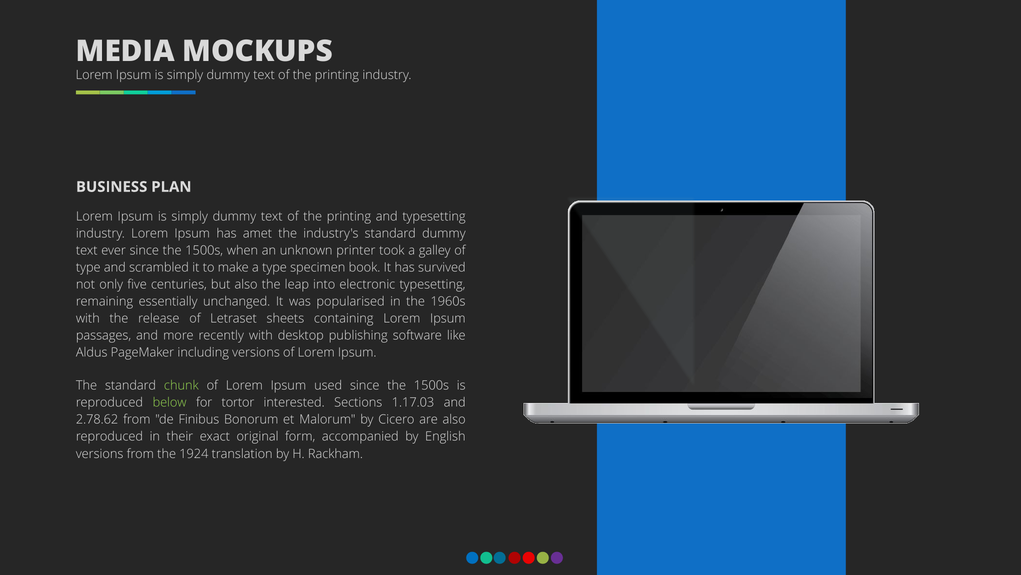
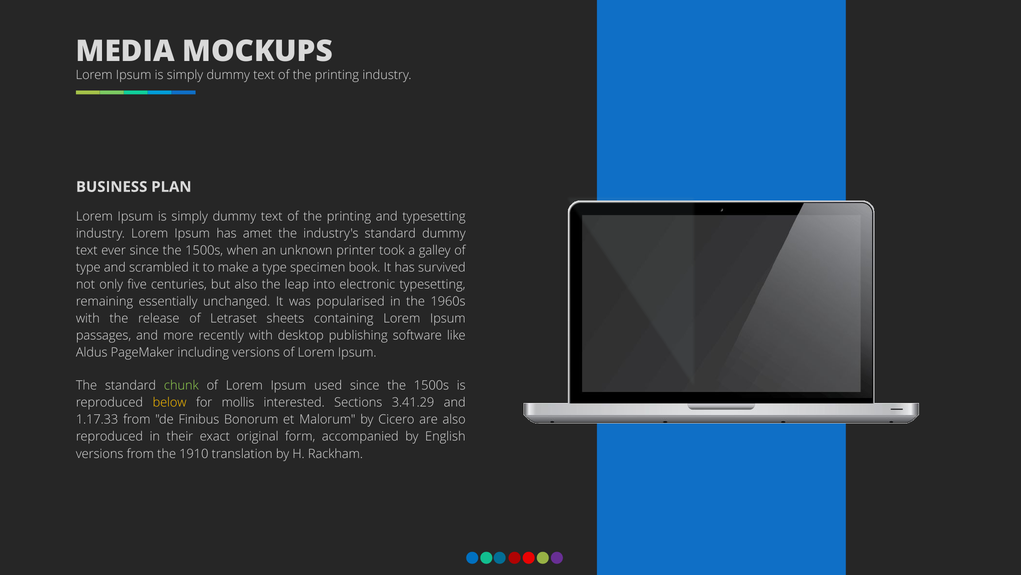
below colour: light green -> yellow (170, 402)
tortor: tortor -> mollis (238, 402)
1.17.03: 1.17.03 -> 3.41.29 (413, 402)
2.78.62: 2.78.62 -> 1.17.33 (97, 419)
1924: 1924 -> 1910 (194, 453)
